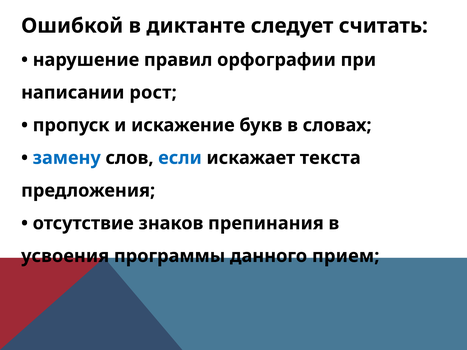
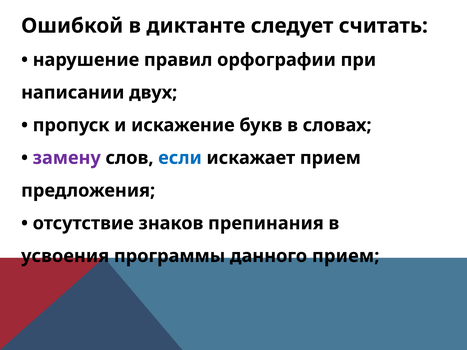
рост: рост -> двух (153, 93)
замену colour: blue -> purple (67, 158)
искажает текста: текста -> прием (330, 158)
